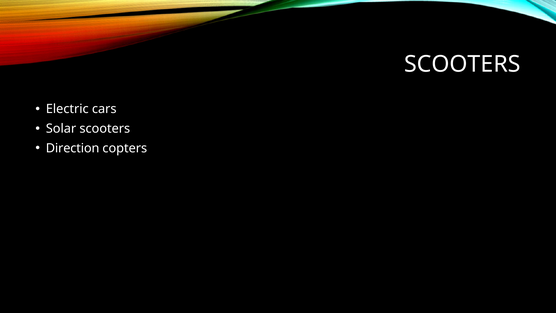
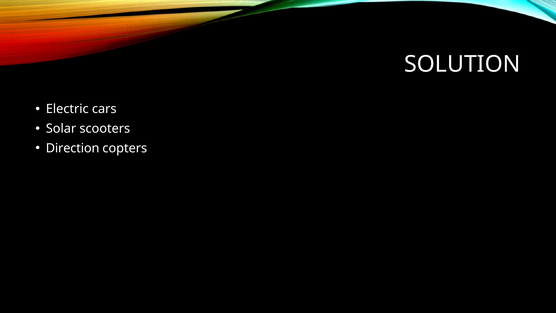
SCOOTERS: SCOOTERS -> SOLUTION (462, 64)
